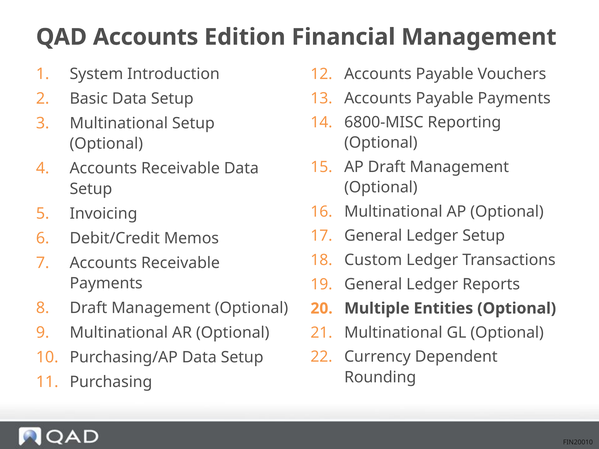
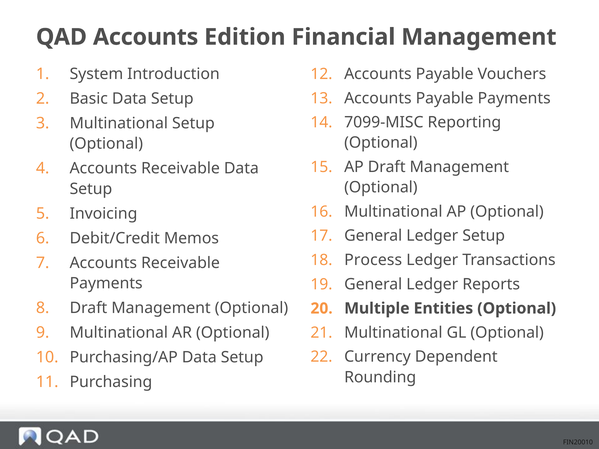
6800-MISC: 6800-MISC -> 7099-MISC (384, 122)
Custom: Custom -> Process (373, 260)
